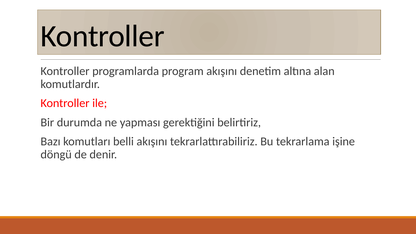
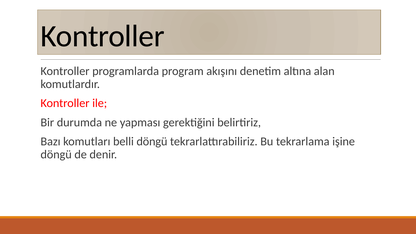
belli akışını: akışını -> döngü (152, 142)
